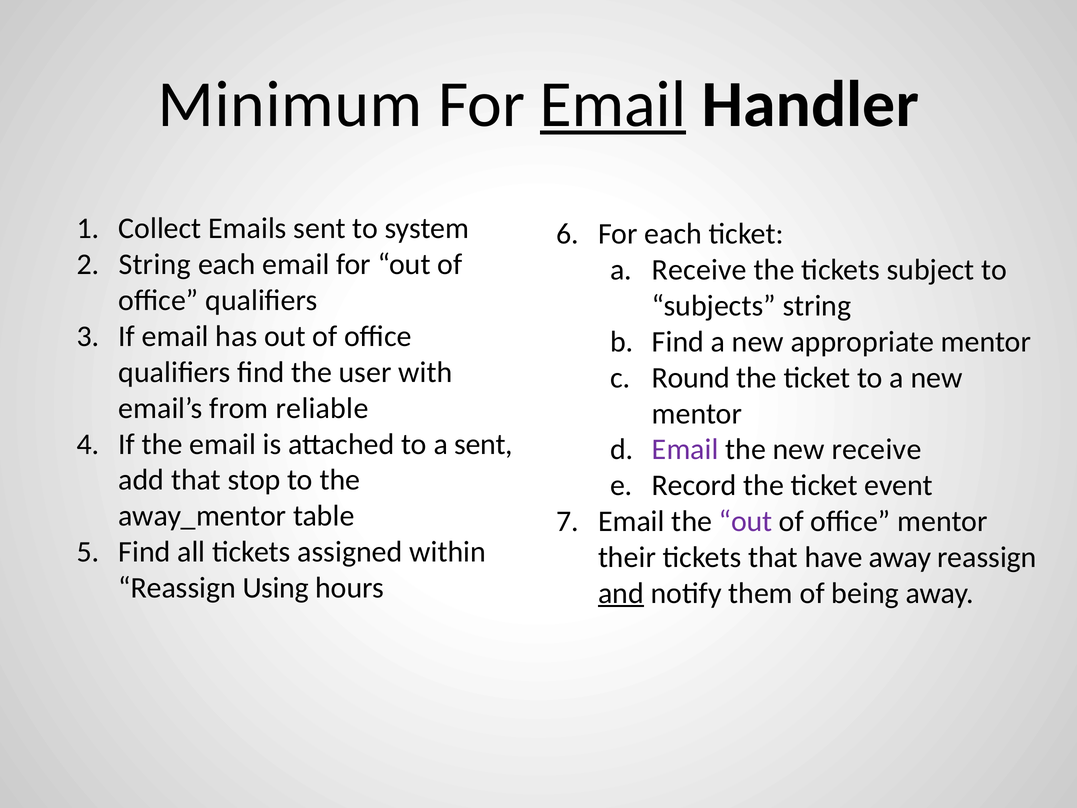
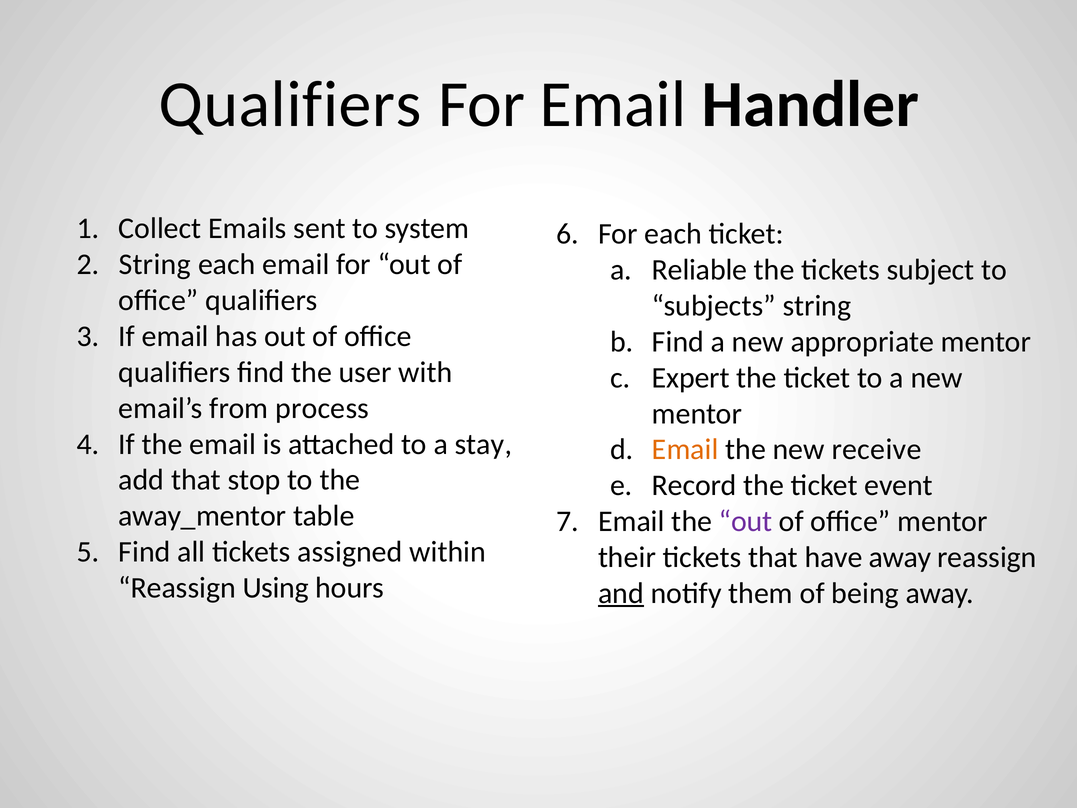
Minimum: Minimum -> Qualifiers (290, 104)
Email underline: present -> none (613, 104)
a Receive: Receive -> Reliable (700, 270)
Round: Round -> Expert (691, 378)
reliable: reliable -> process (322, 408)
a sent: sent -> stay (483, 444)
Email colour: purple -> orange (685, 449)
